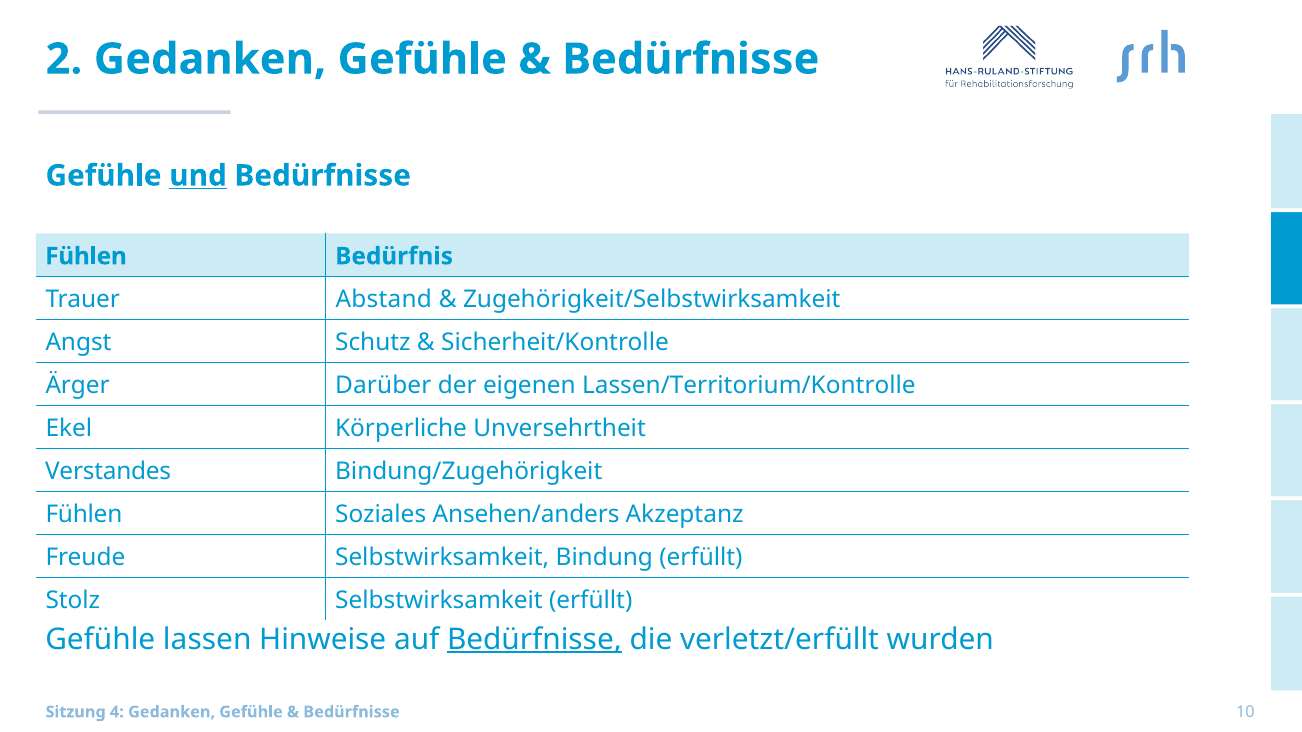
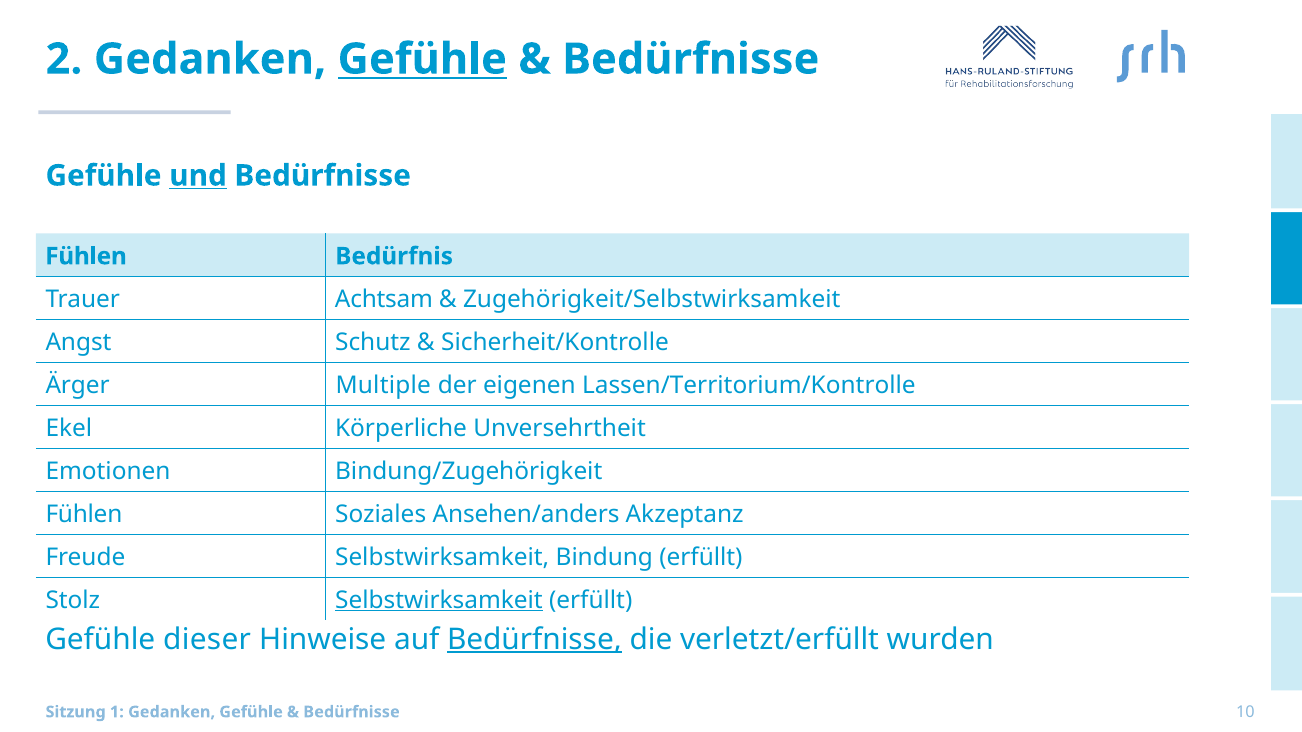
Gefühle underline: none -> present (422, 59)
Abstand: Abstand -> Achtsam (384, 299)
Darüber: Darüber -> Multiple (383, 385)
Verstandes: Verstandes -> Emotionen (108, 472)
Selbstwirksamkeit underline: none -> present (439, 601)
lassen: lassen -> dieser (207, 640)
4: 4 -> 1 (117, 712)
